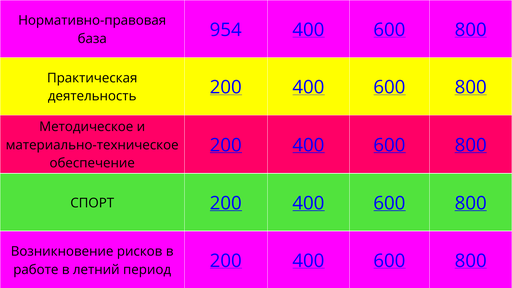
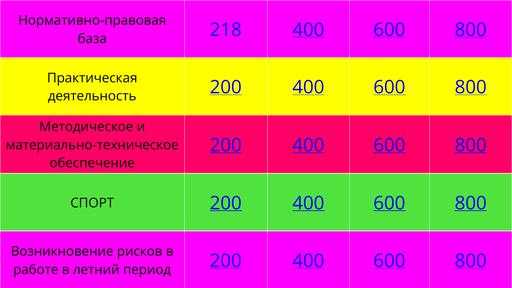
954: 954 -> 218 (226, 30)
